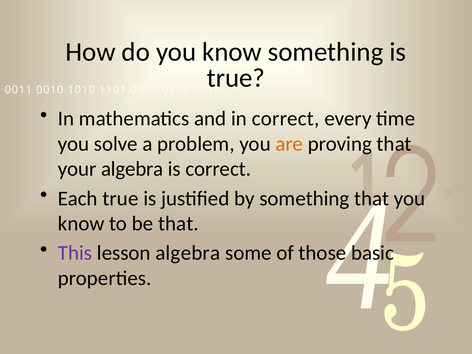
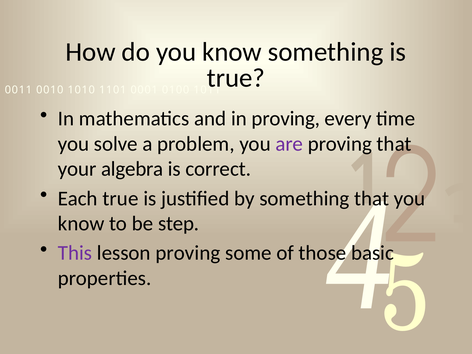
in correct: correct -> proving (286, 119)
are colour: orange -> purple (289, 144)
be that: that -> step (179, 224)
lesson algebra: algebra -> proving (188, 253)
